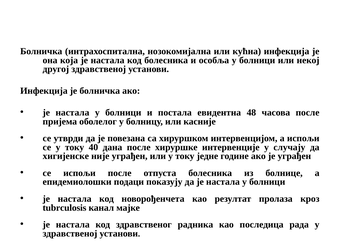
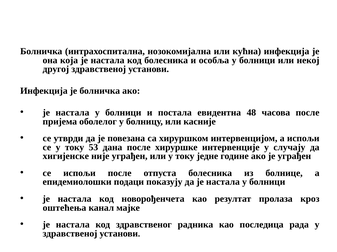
40: 40 -> 53 (93, 148)
tubrculosis: tubrculosis -> оштећења (64, 208)
